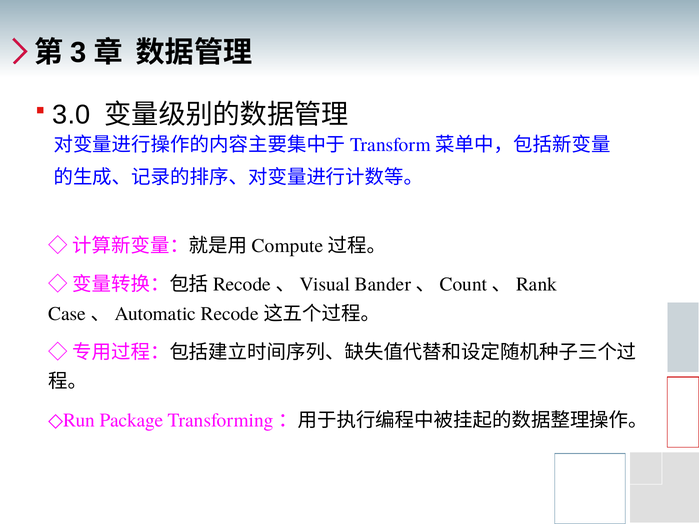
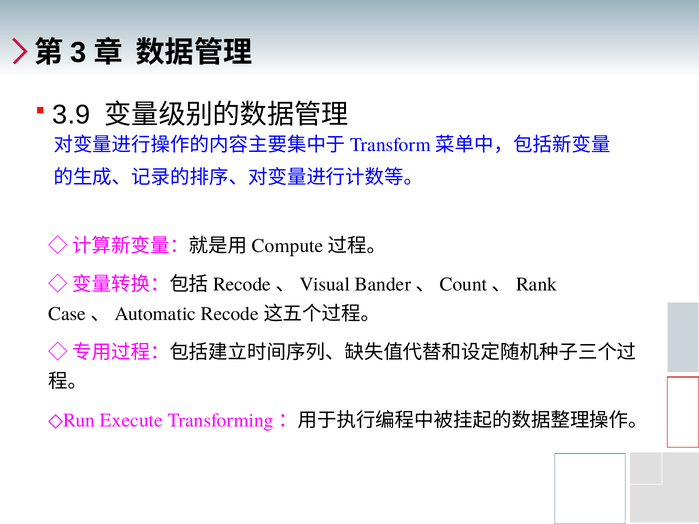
3.0: 3.0 -> 3.9 (71, 115)
Package: Package -> Execute (131, 421)
